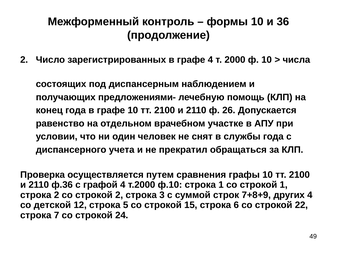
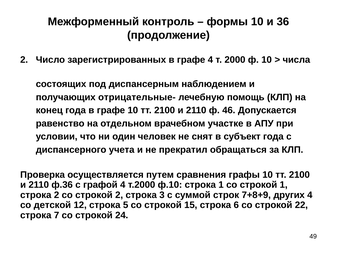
предложениями-: предложениями- -> отрицательные- (137, 97)
26: 26 -> 46 (229, 110)
службы: службы -> субъект (242, 136)
